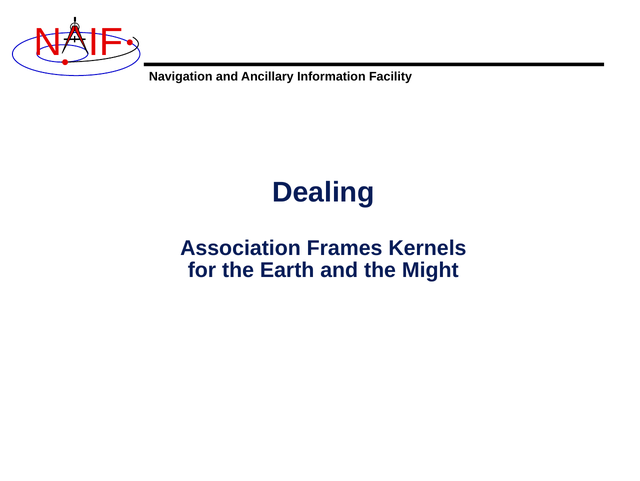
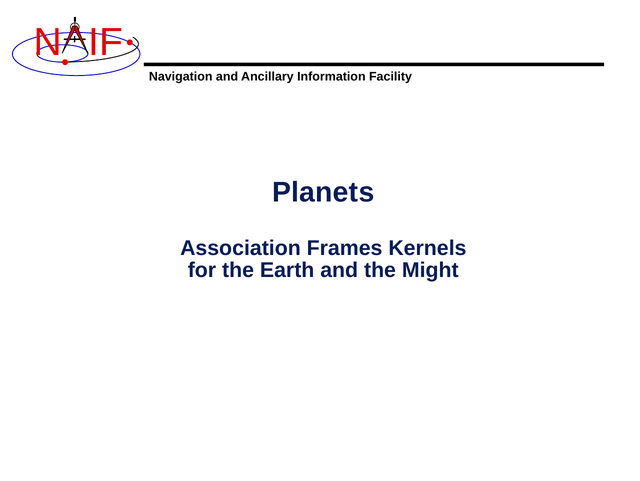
Dealing: Dealing -> Planets (323, 192)
